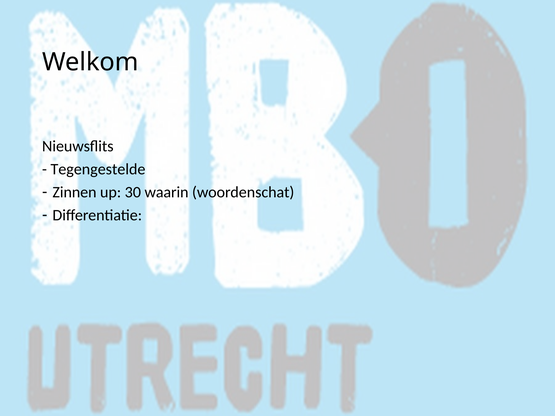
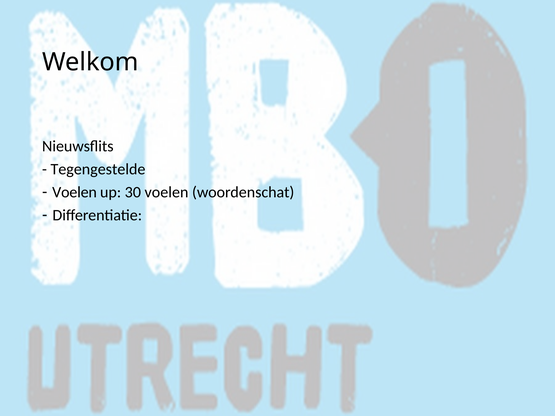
Zinnen: Zinnen -> Voelen (75, 192)
30 waarin: waarin -> voelen (166, 192)
